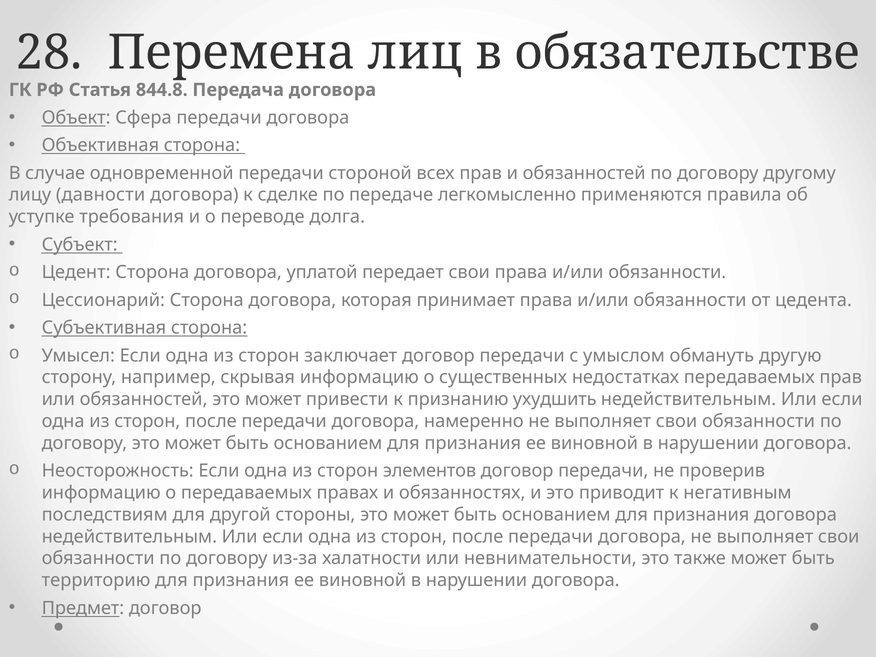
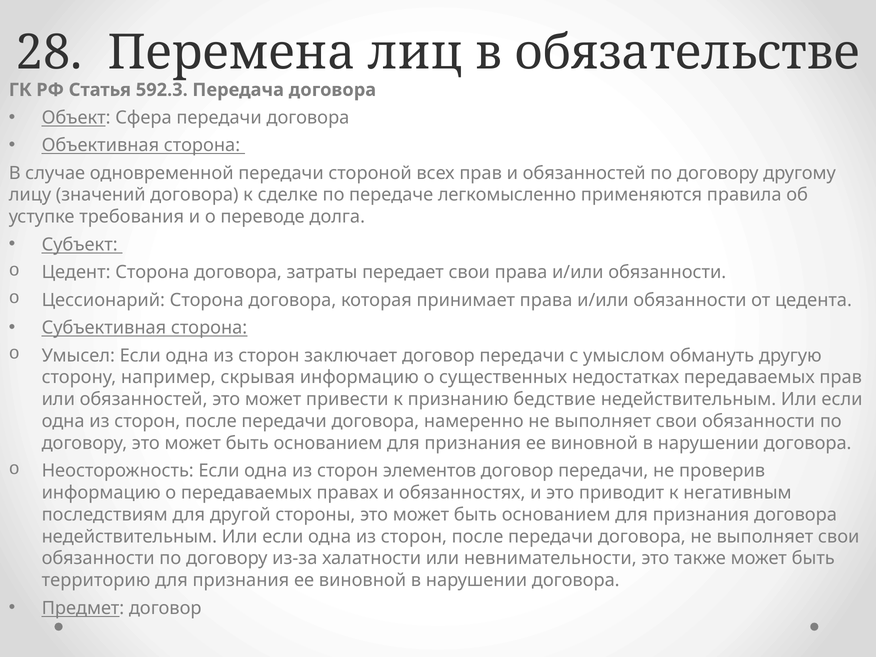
844.8: 844.8 -> 592.3 (162, 90)
давности: давности -> значений (101, 195)
уплатой: уплатой -> затраты (322, 272)
ухудшить: ухудшить -> бедствие (555, 399)
